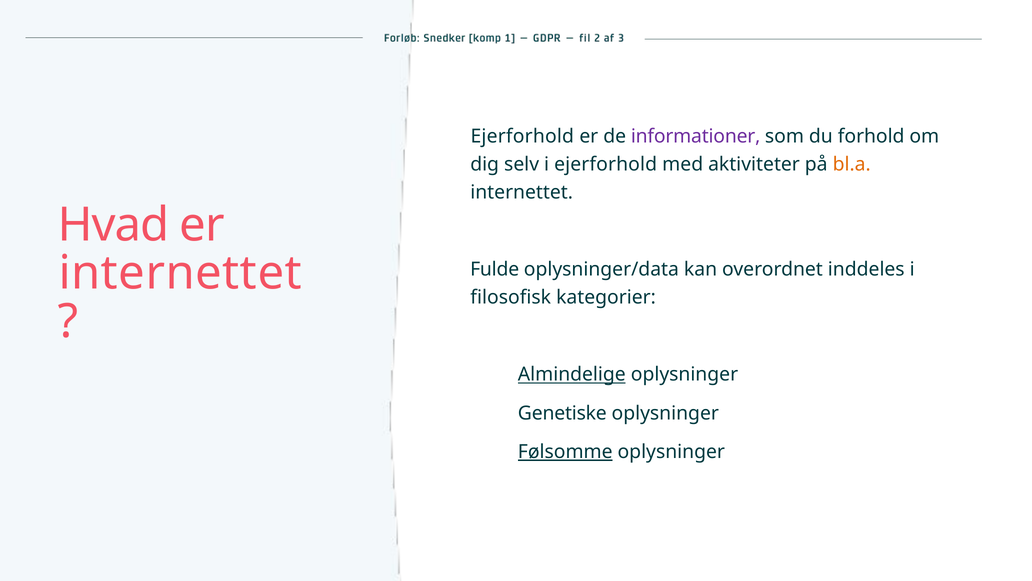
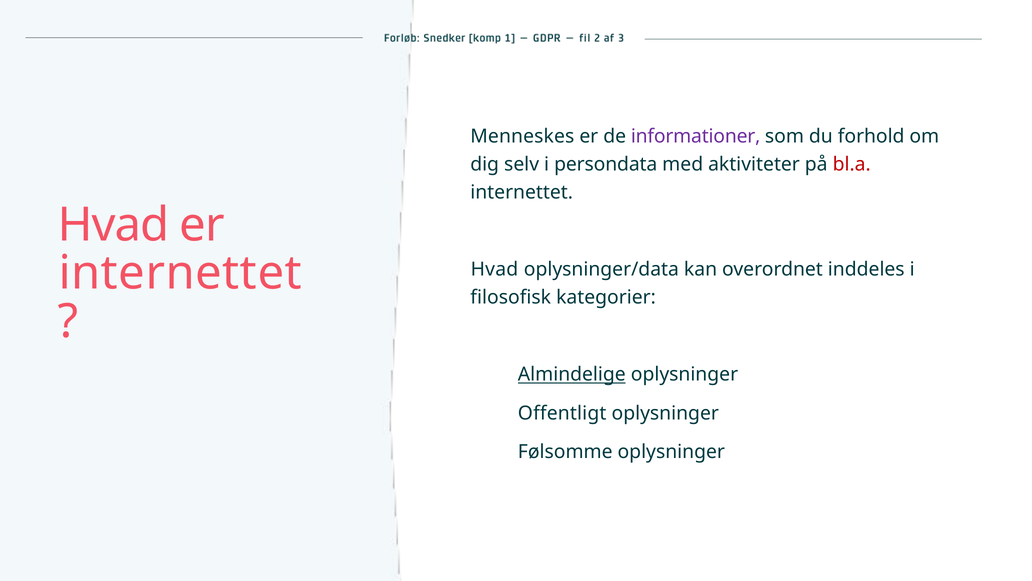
Ejerforhold: Ejerforhold -> Menneskes (522, 136)
i ejerforhold: ejerforhold -> persondata (606, 164)
bl.a colour: orange -> red (852, 164)
Fulde: Fulde -> Hvad (494, 269)
Genetiske: Genetiske -> Offentligt (562, 413)
Følsomme underline: present -> none (565, 451)
